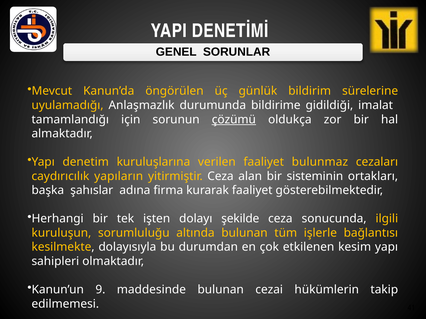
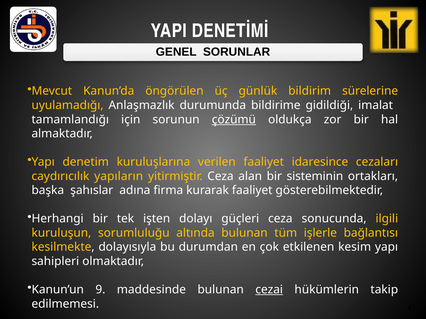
bulunmaz: bulunmaz -> idaresince (320, 162)
şekilde: şekilde -> güçleri (240, 219)
cezai underline: none -> present (269, 290)
